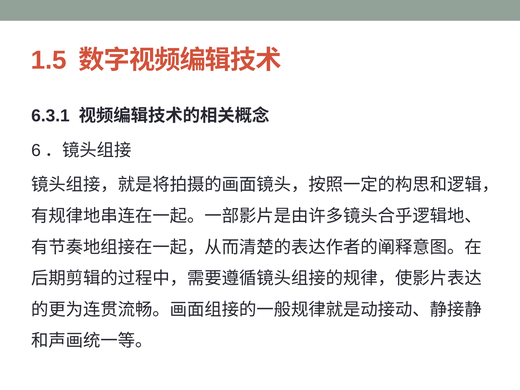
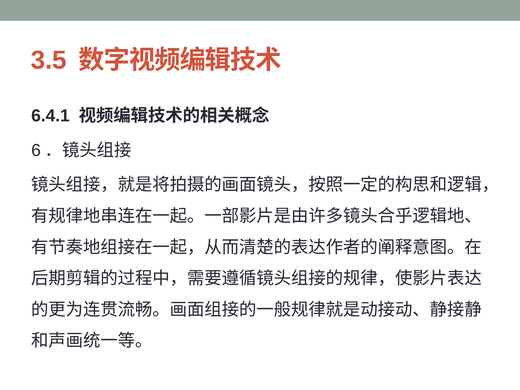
1.5: 1.5 -> 3.5 (49, 60)
6.3.1: 6.3.1 -> 6.4.1 (50, 116)
